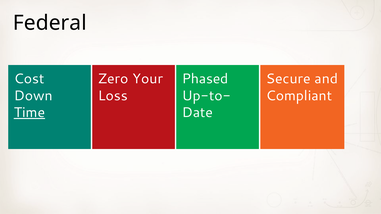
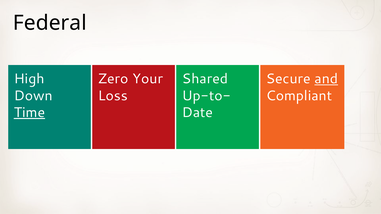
Cost: Cost -> High (29, 79)
Phased: Phased -> Shared (205, 79)
and underline: none -> present (326, 79)
